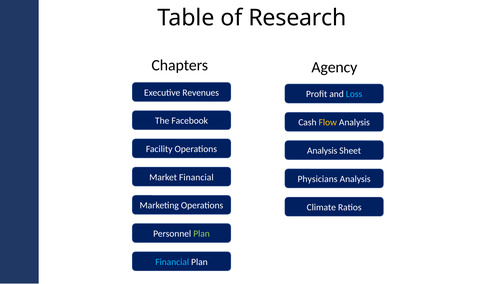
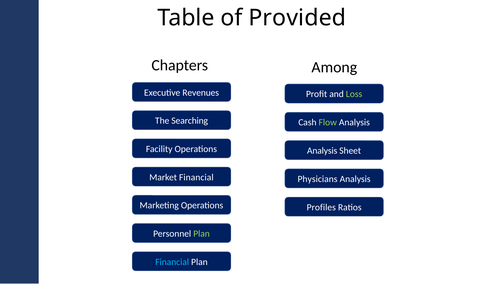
Research: Research -> Provided (297, 18)
Agency: Agency -> Among (334, 67)
Loss colour: light blue -> light green (354, 94)
Facebook: Facebook -> Searching (190, 121)
Flow colour: yellow -> light green (328, 122)
Climate: Climate -> Profiles (321, 207)
